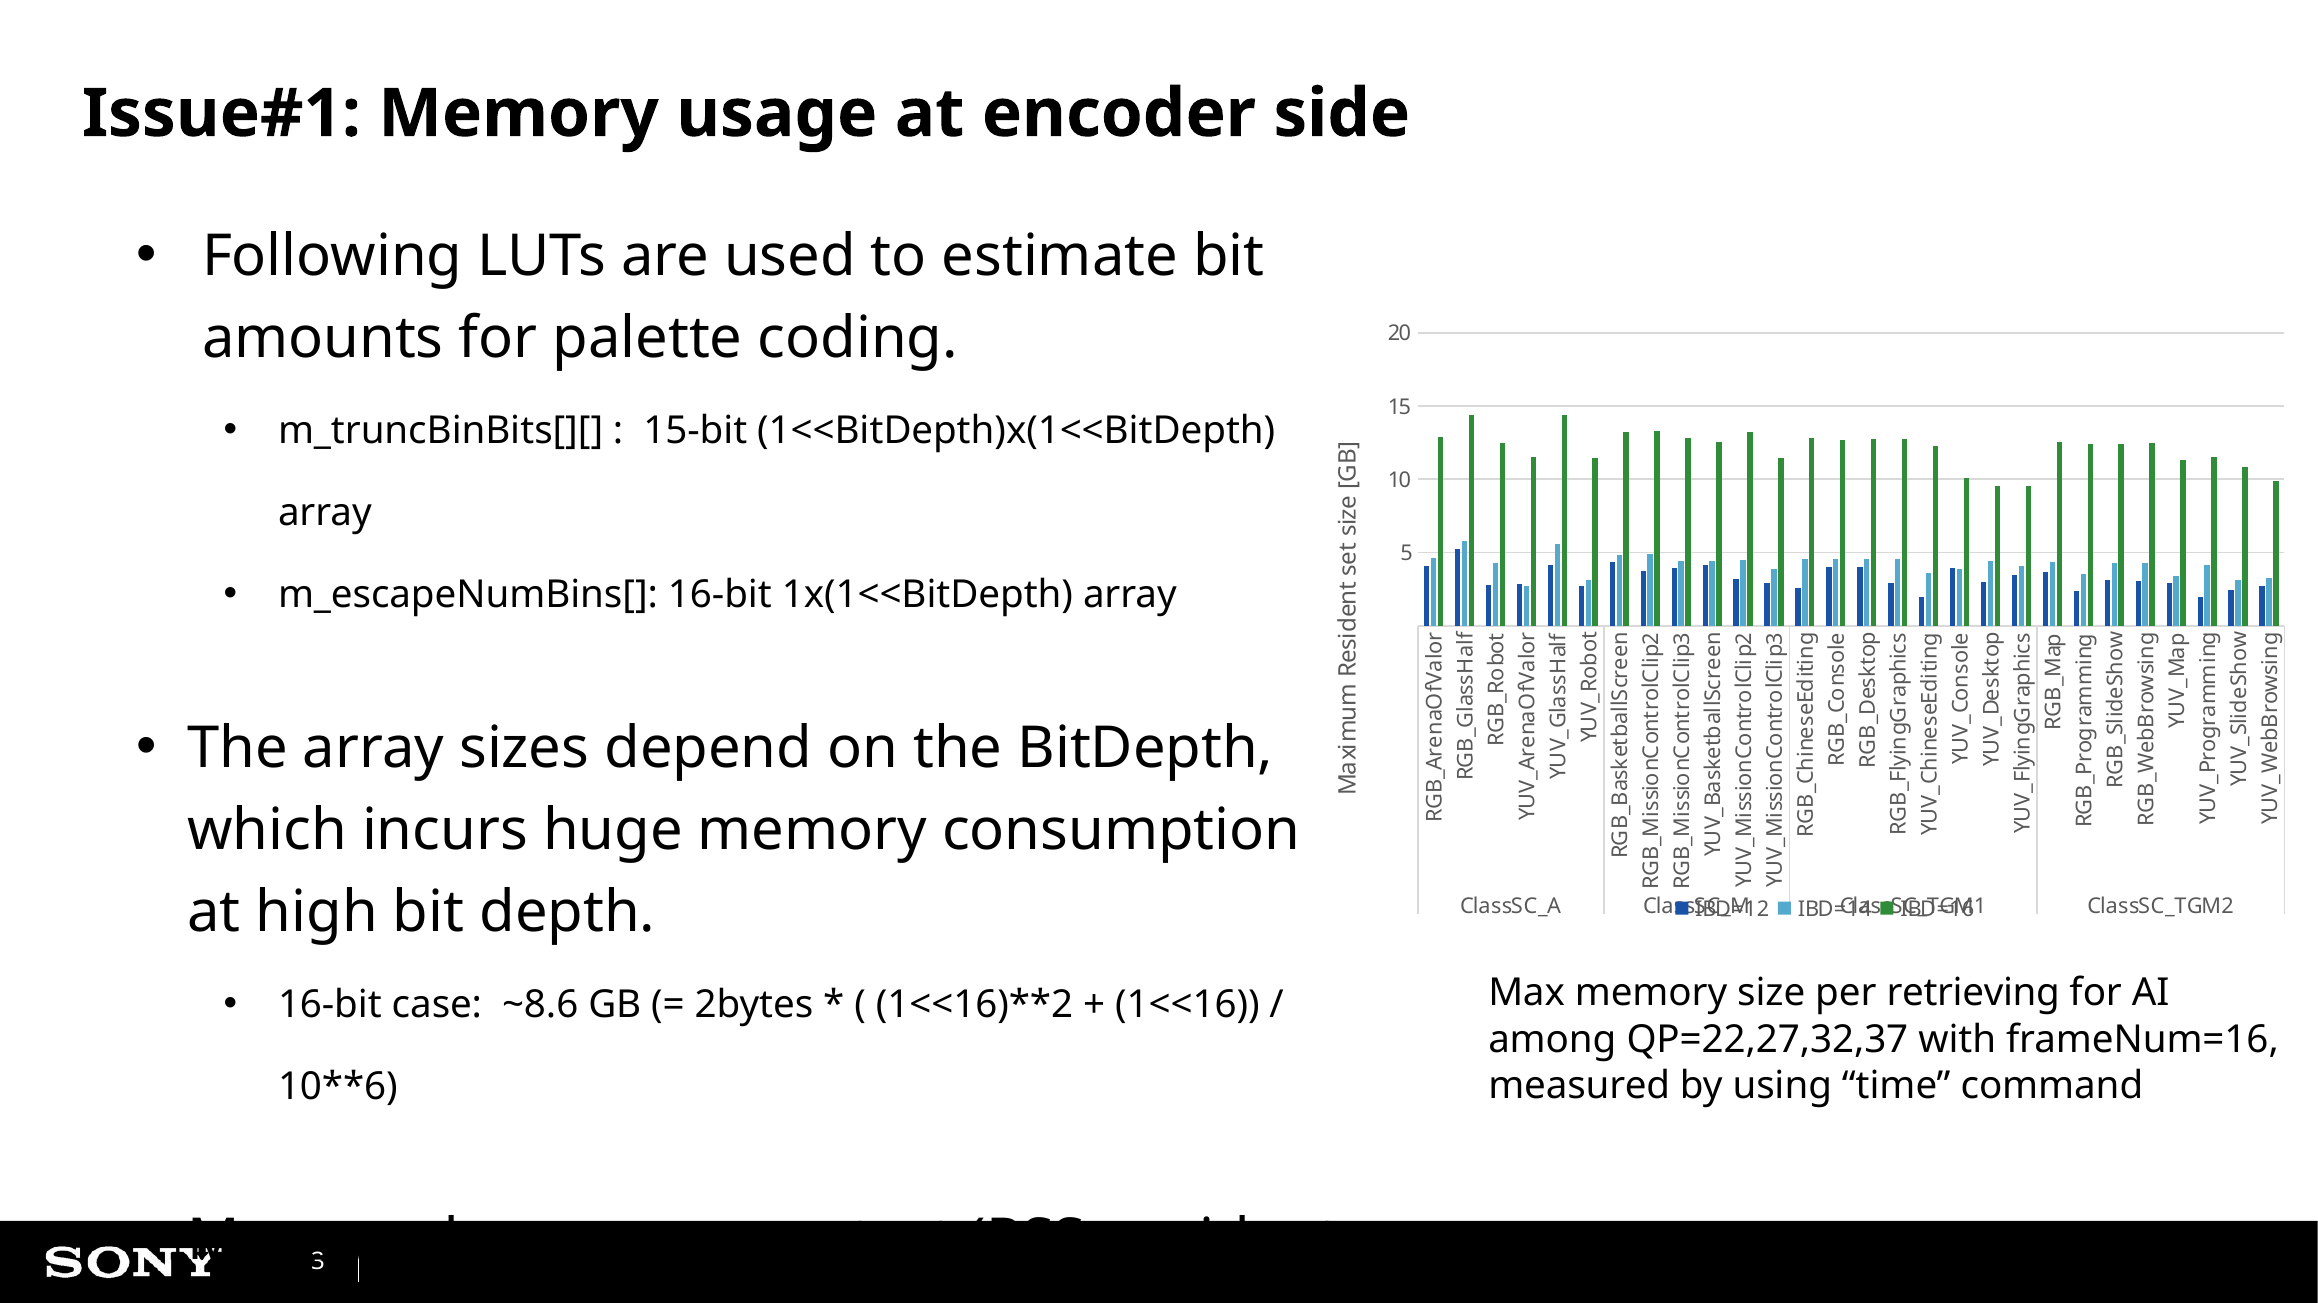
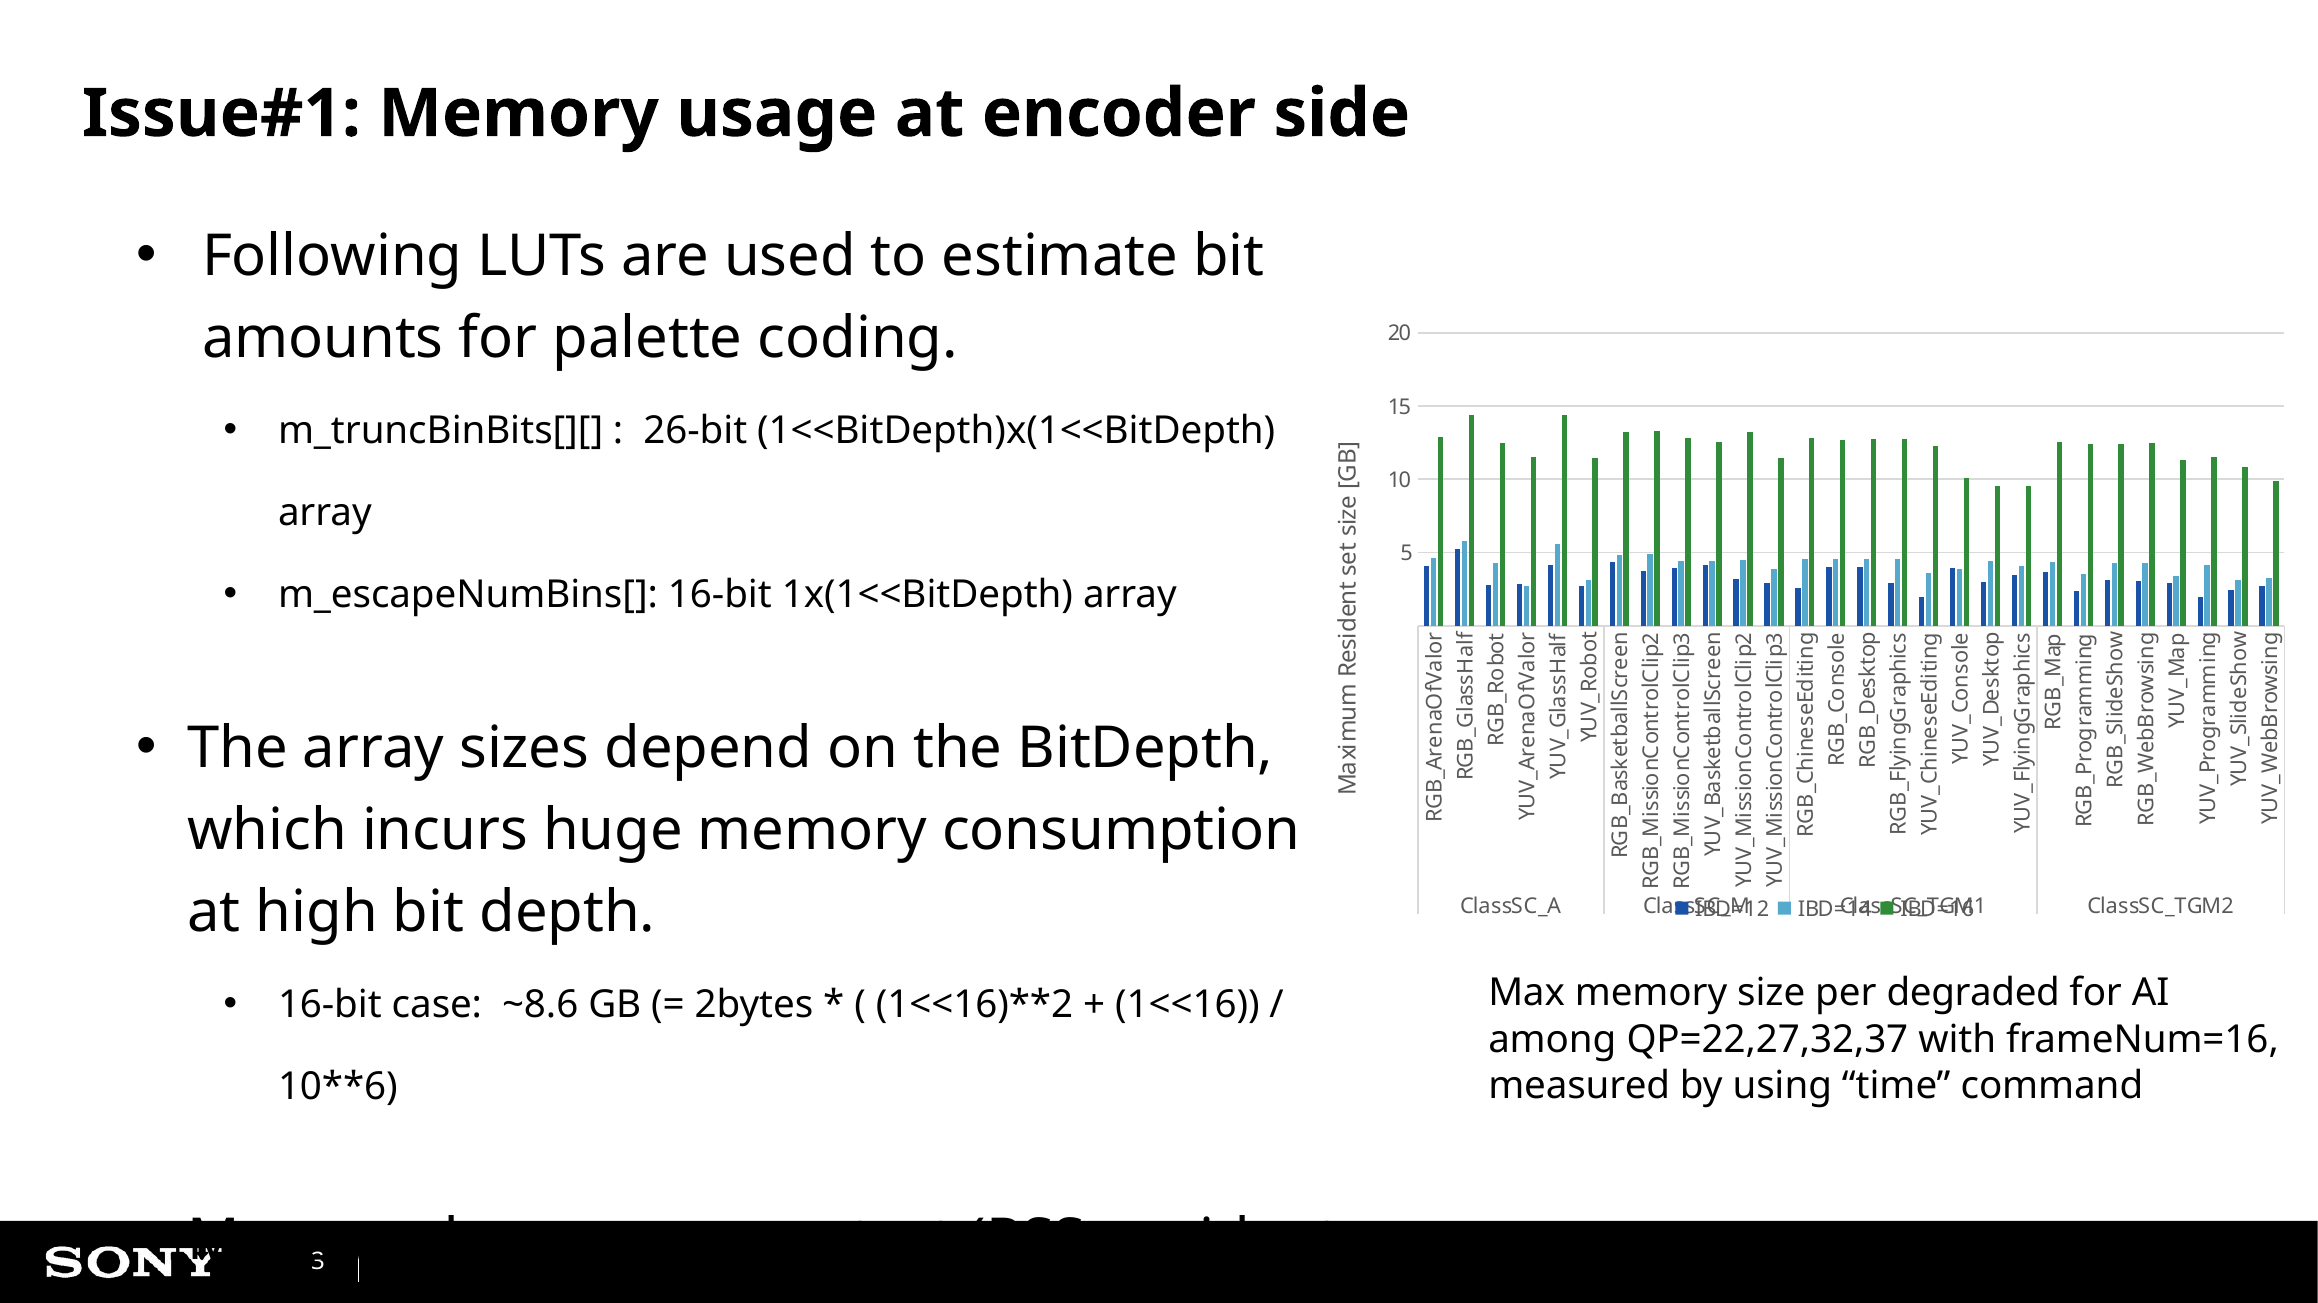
15-bit: 15-bit -> 26-bit (695, 431)
retrieving: retrieving -> degraded (1973, 993)
